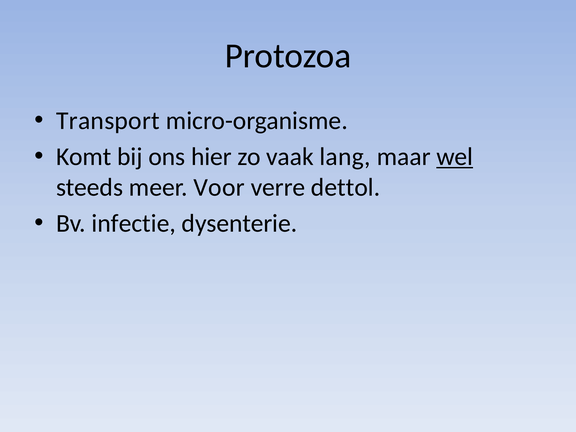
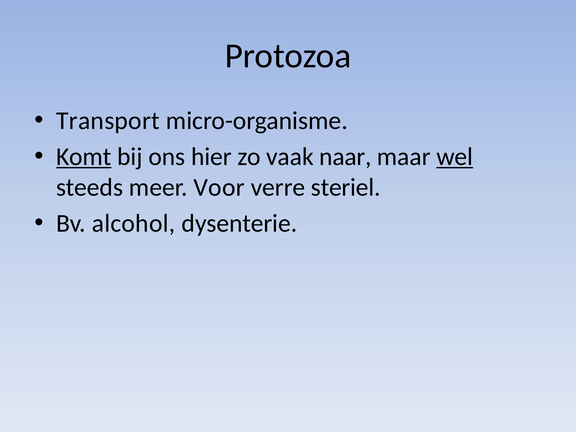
Komt underline: none -> present (84, 157)
lang: lang -> naar (345, 157)
dettol: dettol -> steriel (346, 187)
infectie: infectie -> alcohol (134, 223)
